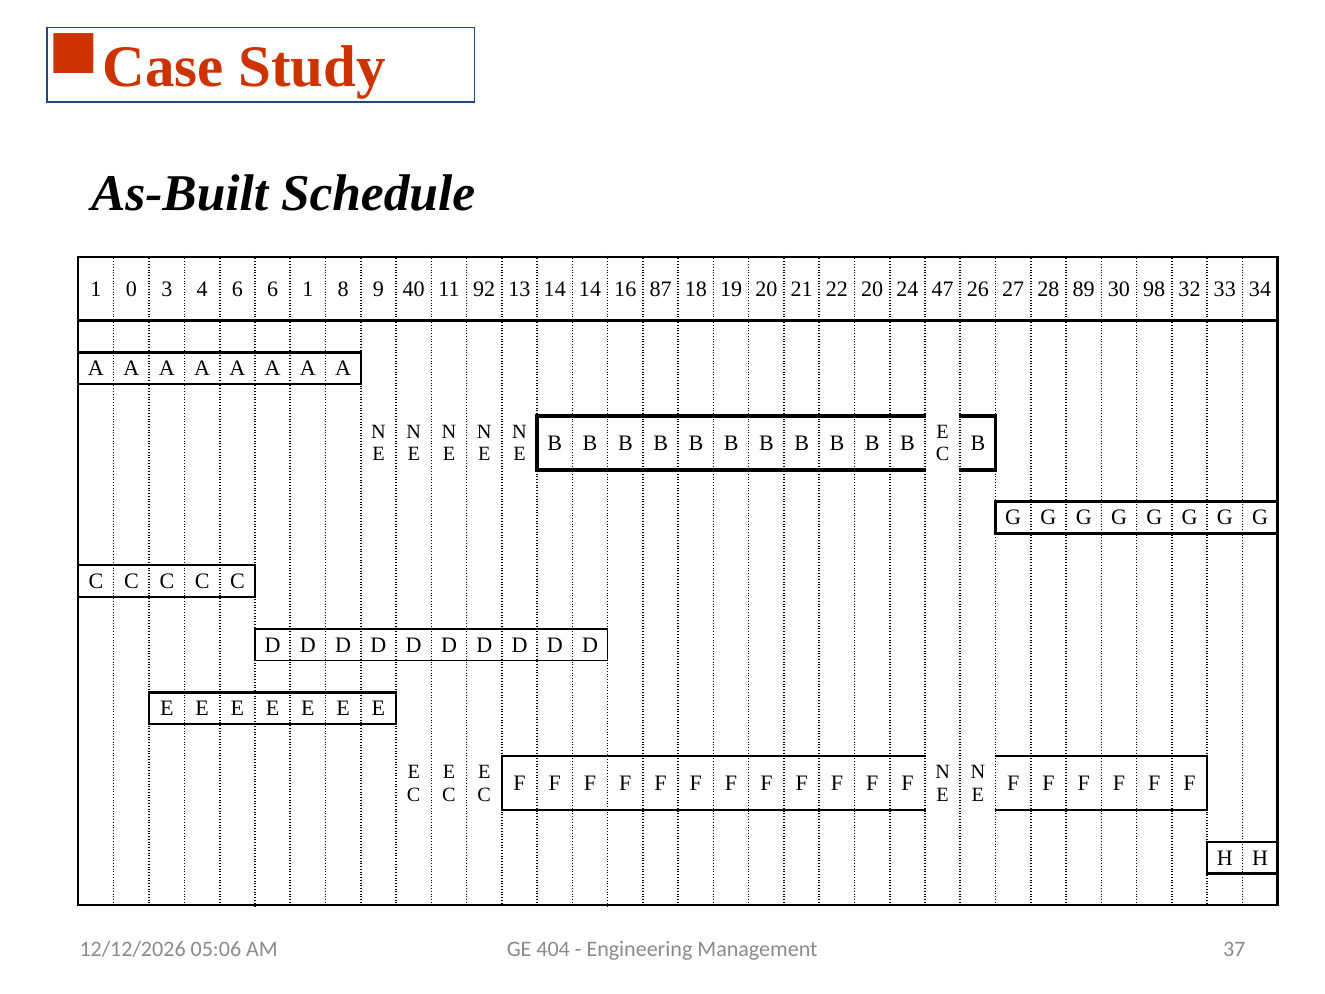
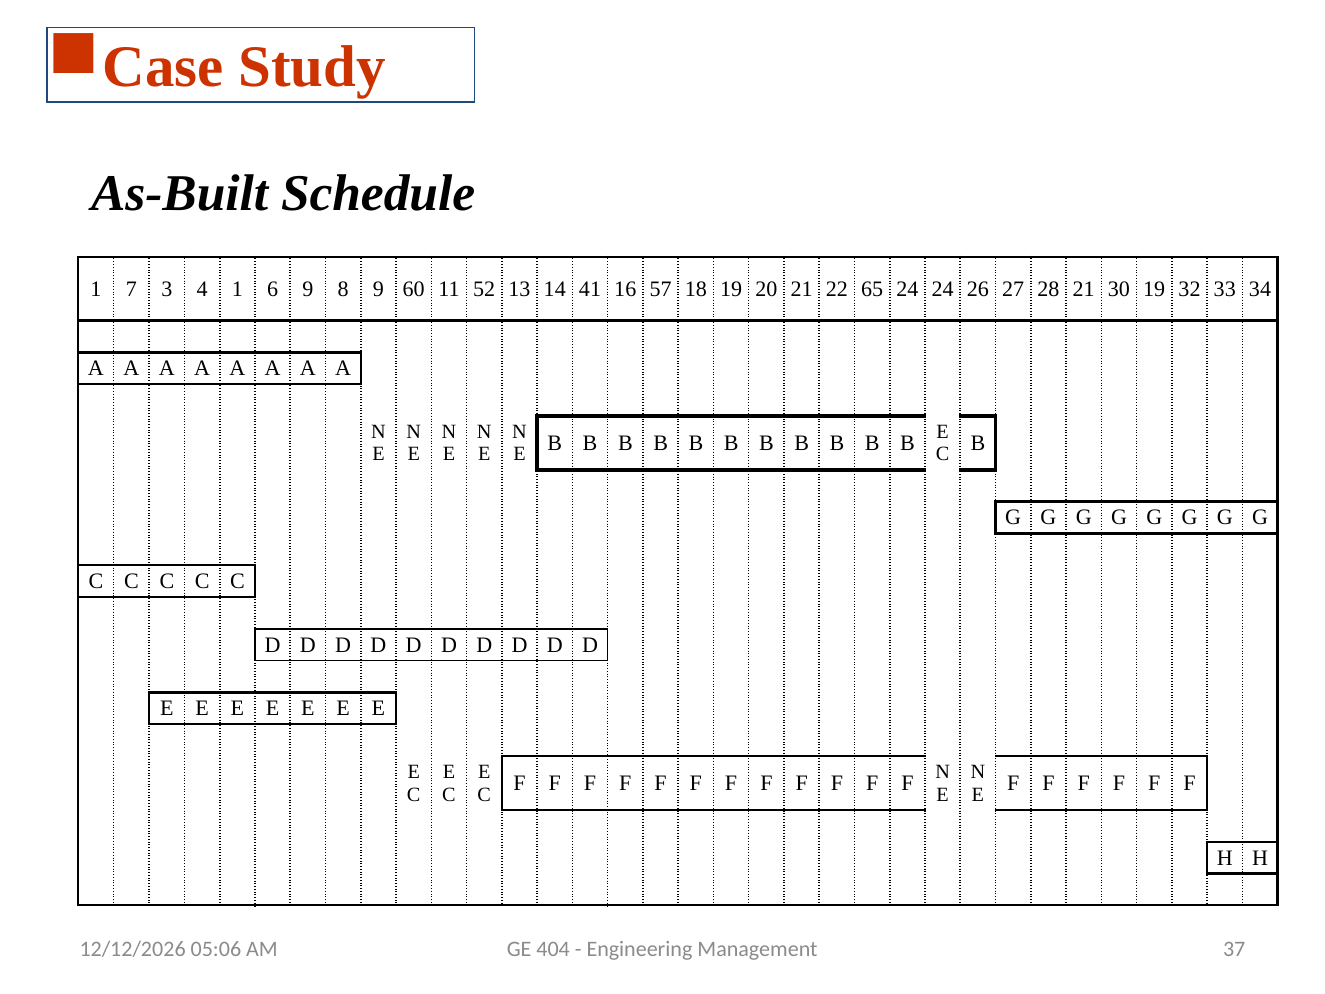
0: 0 -> 7 (131, 289)
4 6: 6 -> 1 (237, 289)
6 1: 1 -> 9 (308, 289)
40: 40 -> 60 (414, 289)
92: 92 -> 52 (484, 289)
14 14: 14 -> 41 (590, 289)
87: 87 -> 57 (661, 289)
22 20: 20 -> 65 (872, 289)
24 47: 47 -> 24 (943, 289)
28 89: 89 -> 21 (1084, 289)
30 98: 98 -> 19 (1154, 289)
